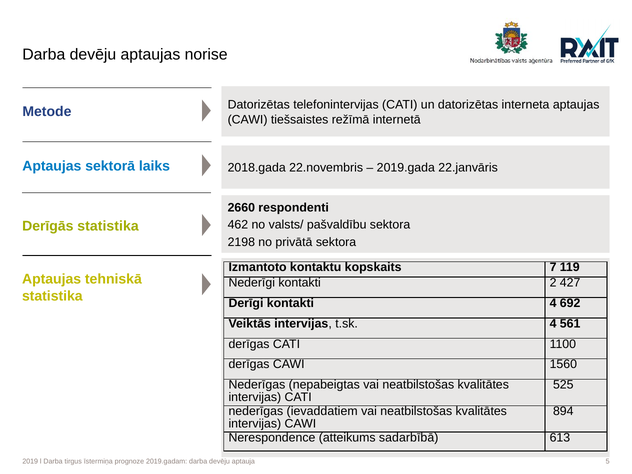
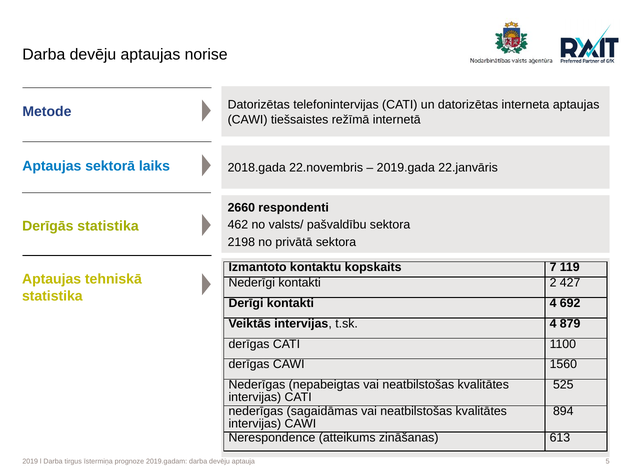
561: 561 -> 879 (570, 324)
ievaddatiem: ievaddatiem -> sagaidāmas (322, 411)
sadarbībā: sadarbībā -> zināšanas (409, 438)
